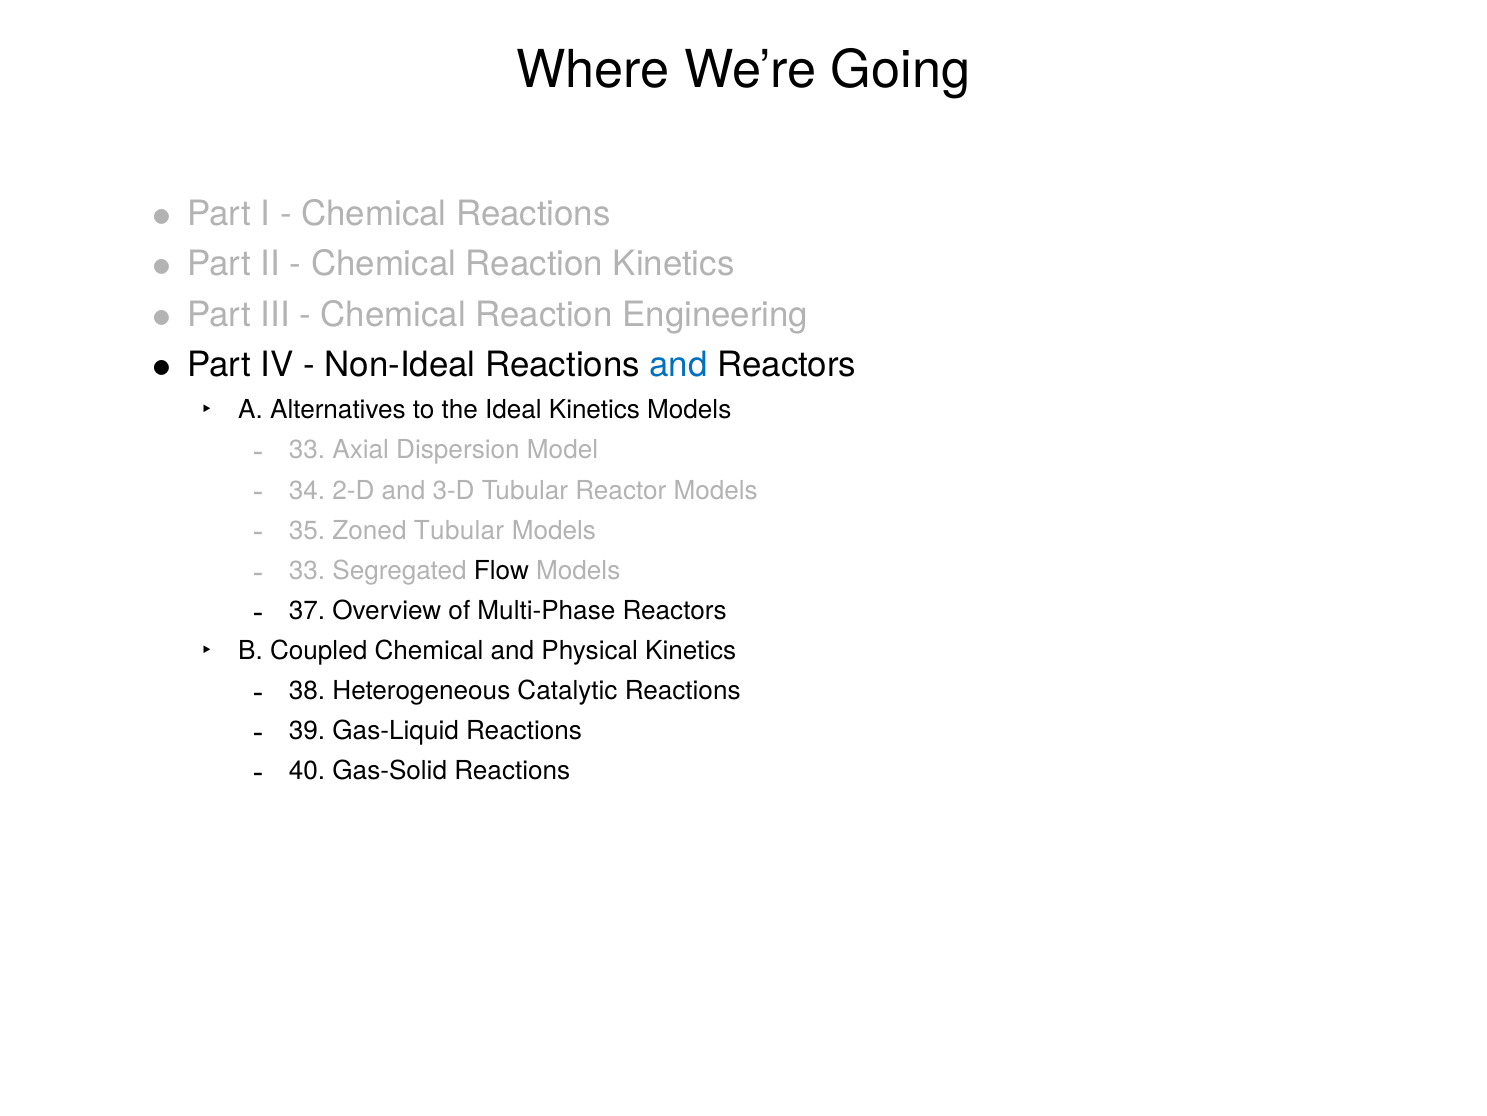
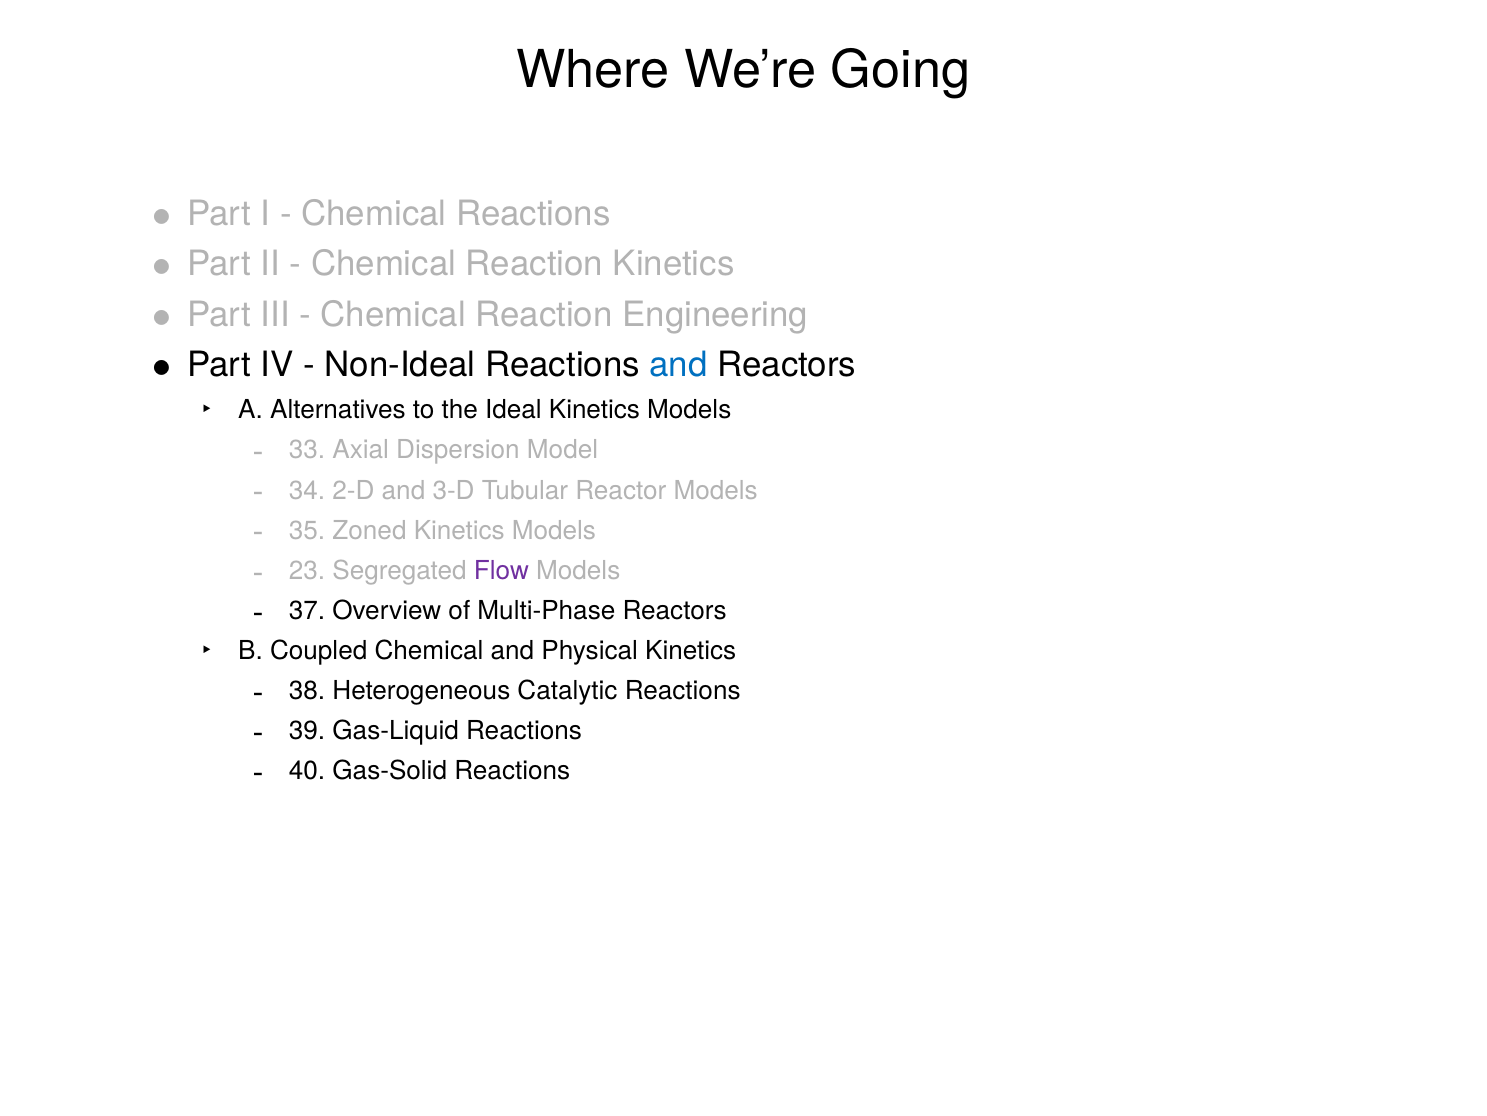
Zoned Tubular: Tubular -> Kinetics (459, 530)
33: 33 -> 23 (307, 570)
Flow colour: black -> purple (501, 570)
